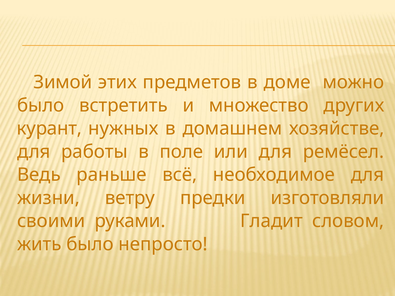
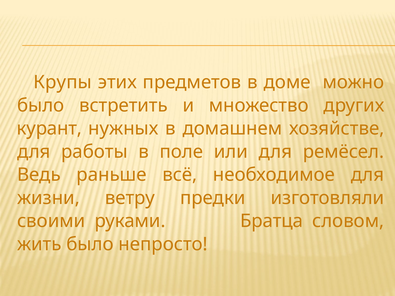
Зимой: Зимой -> Крупы (63, 82)
Гладит: Гладит -> Братца (272, 221)
